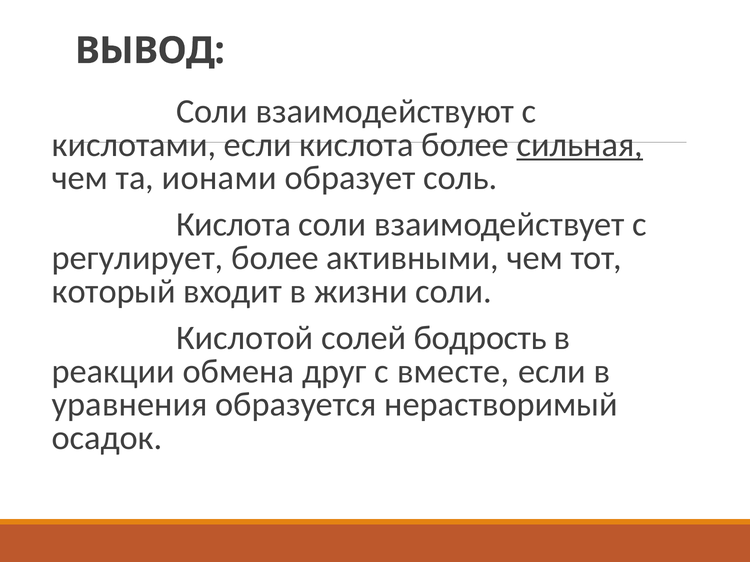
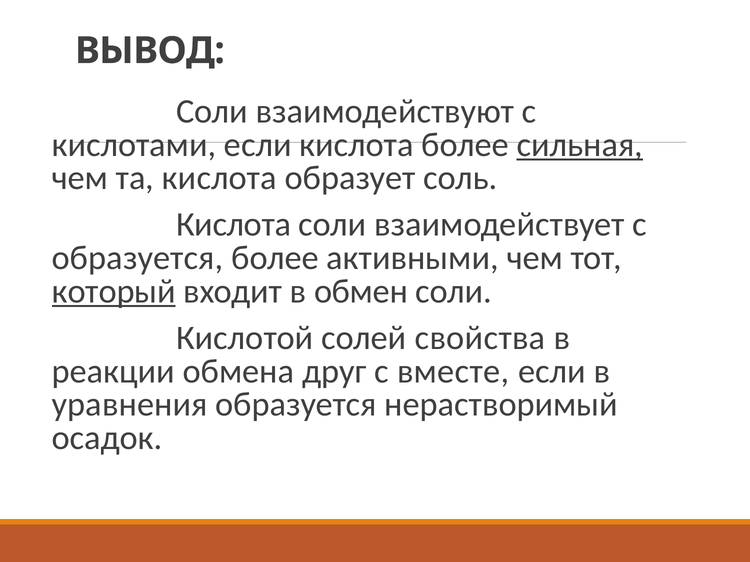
та ионами: ионами -> кислота (219, 178)
регулирует: регулирует -> образуется (138, 258)
который underline: none -> present (114, 292)
жизни: жизни -> обмен (361, 292)
бодрость: бодрость -> свойства (480, 338)
